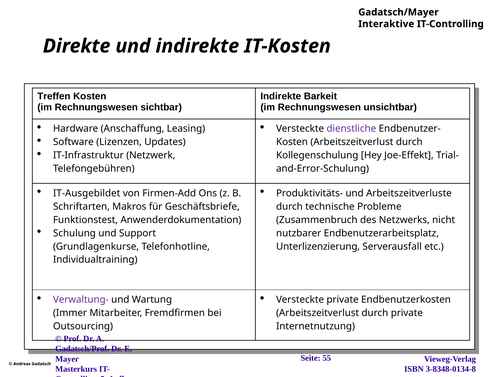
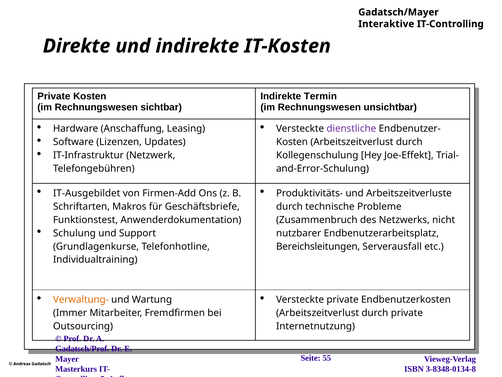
Treffen: Treffen -> Private (54, 96)
Barkeit: Barkeit -> Termin (320, 96)
Unterlizenzierung: Unterlizenzierung -> Bereichsleitungen (318, 246)
Verwaltung- colour: purple -> orange (81, 299)
